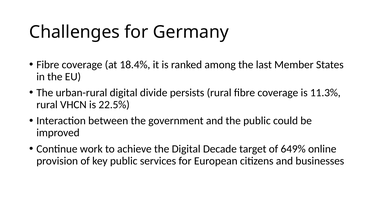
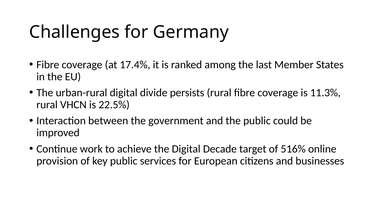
18.4%: 18.4% -> 17.4% (135, 65)
649%: 649% -> 516% (293, 149)
